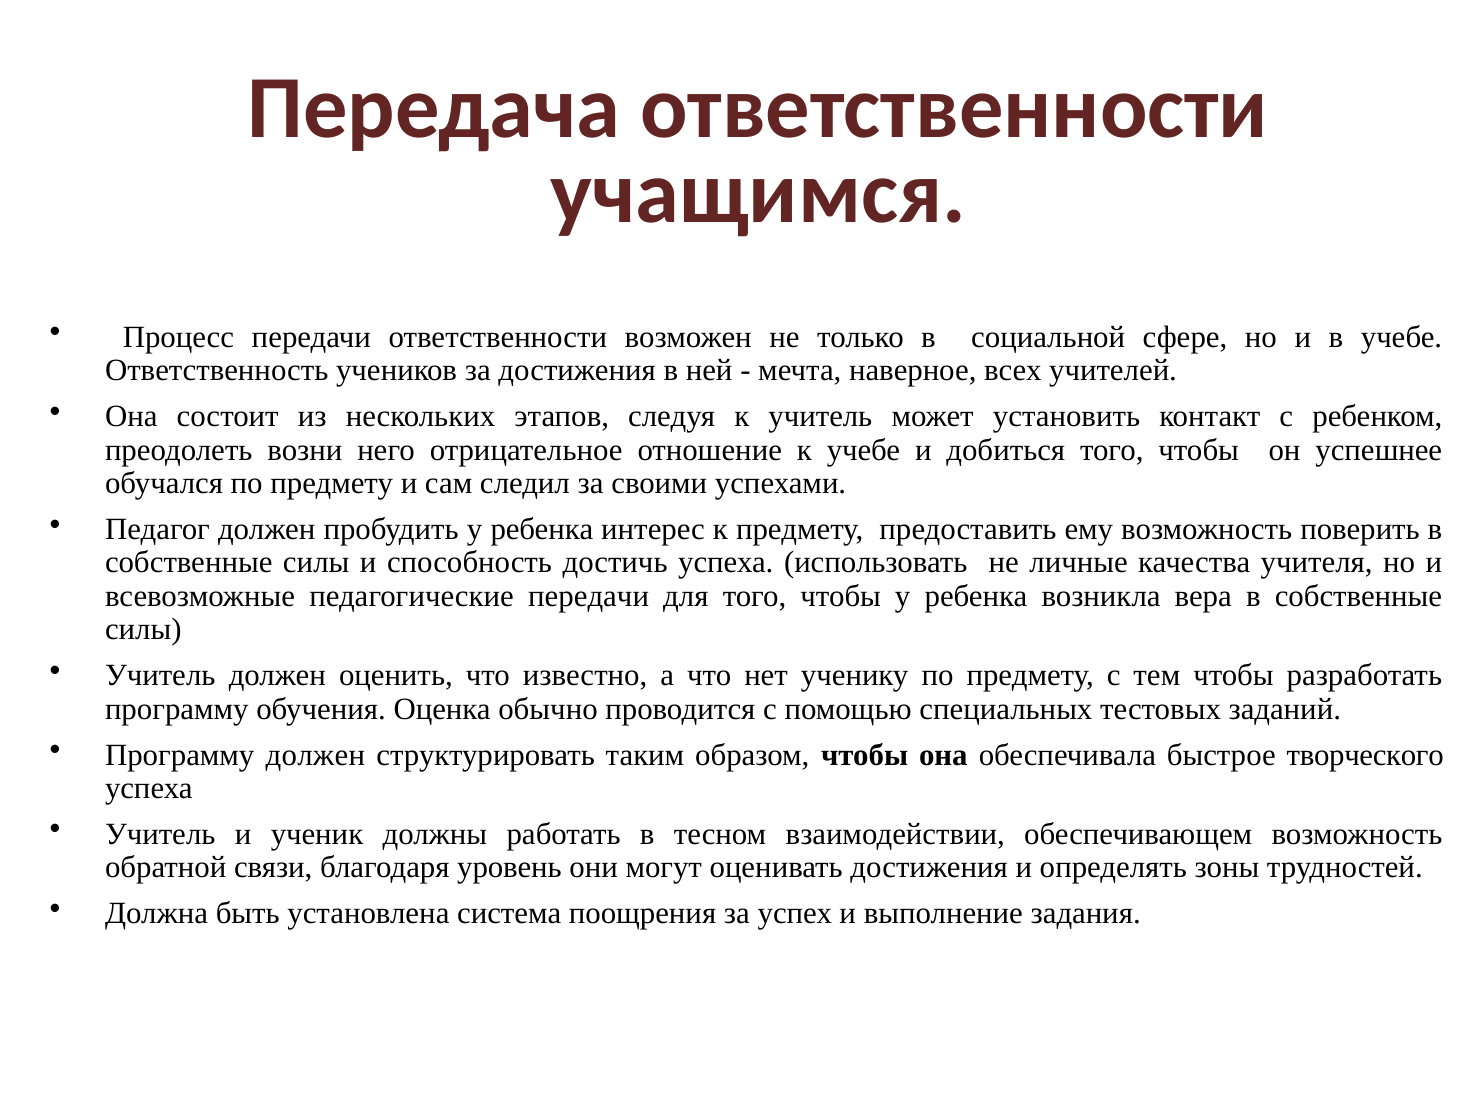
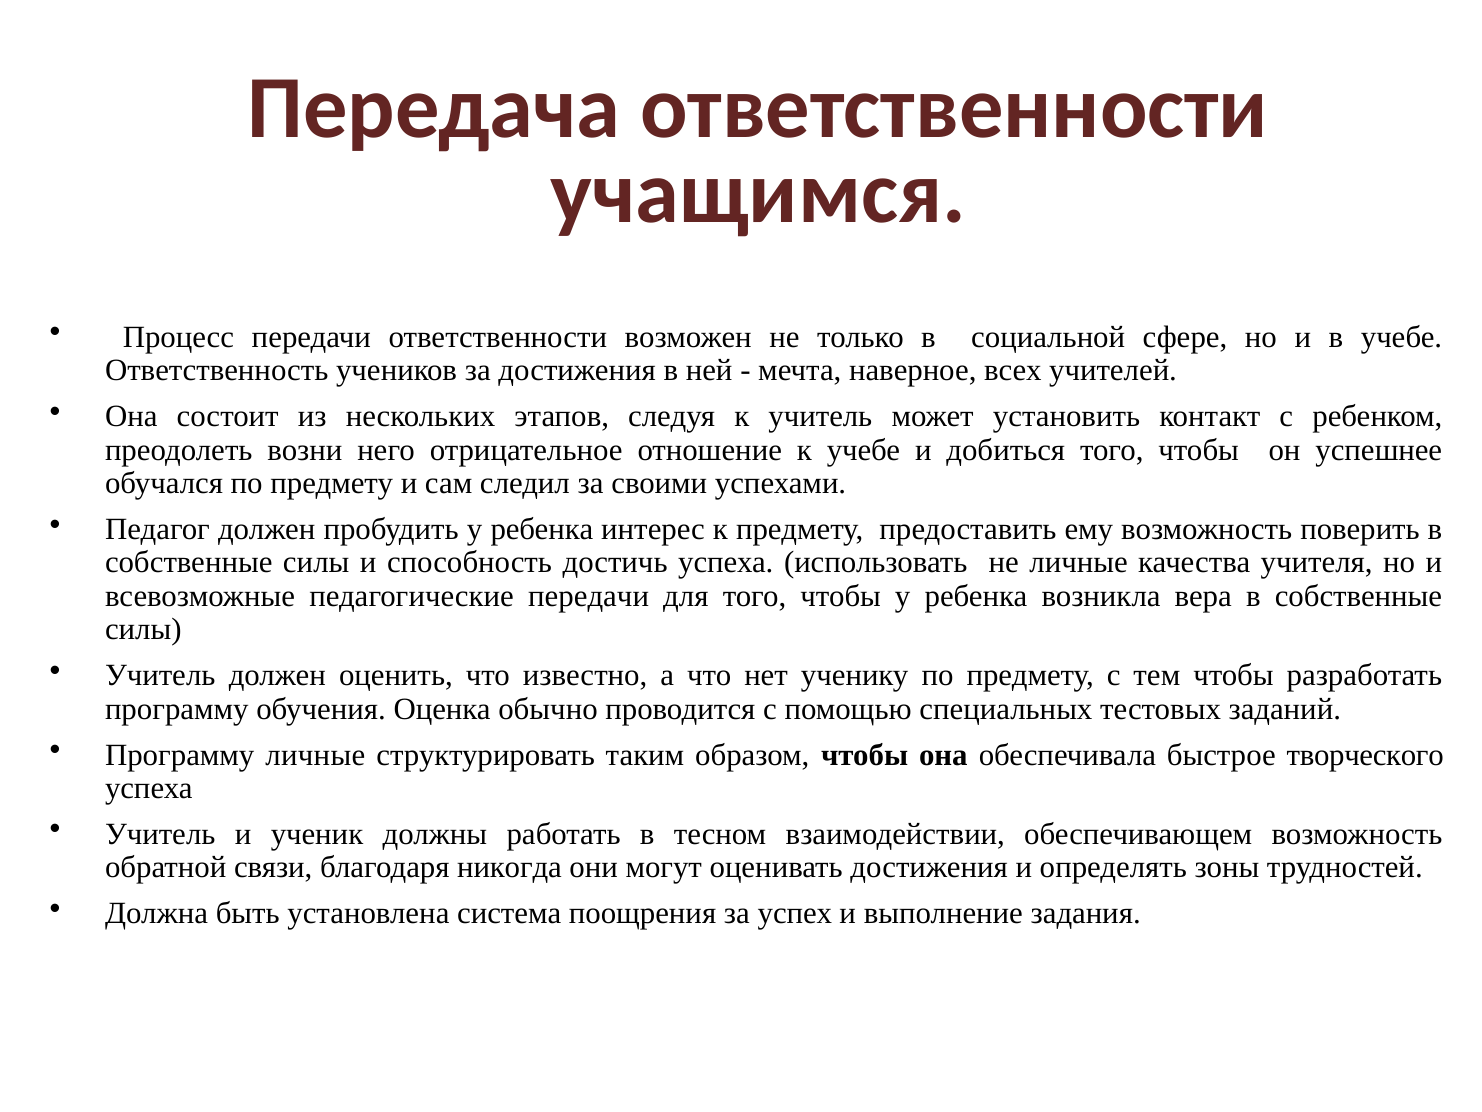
Программу должен: должен -> личные (315, 755)
уровень: уровень -> никогда (509, 867)
